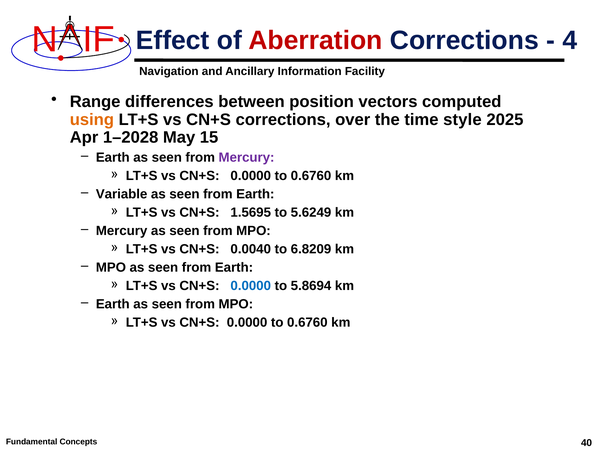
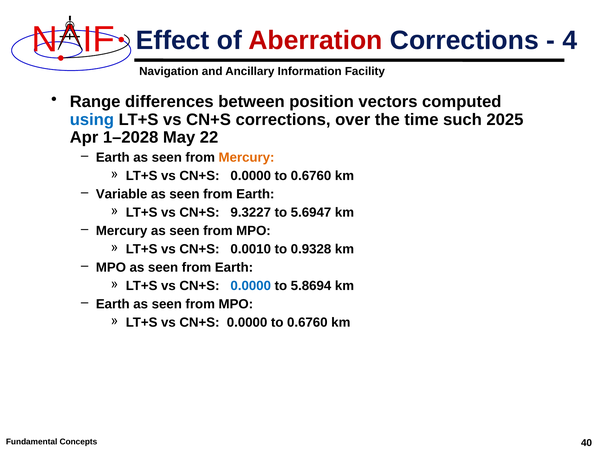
using colour: orange -> blue (92, 119)
style: style -> such (462, 119)
15: 15 -> 22 (209, 137)
Mercury colour: purple -> orange (247, 157)
1.5695: 1.5695 -> 9.3227 (251, 212)
5.6249: 5.6249 -> 5.6947 (311, 212)
0.0040: 0.0040 -> 0.0010 (251, 249)
6.8209: 6.8209 -> 0.9328 (311, 249)
